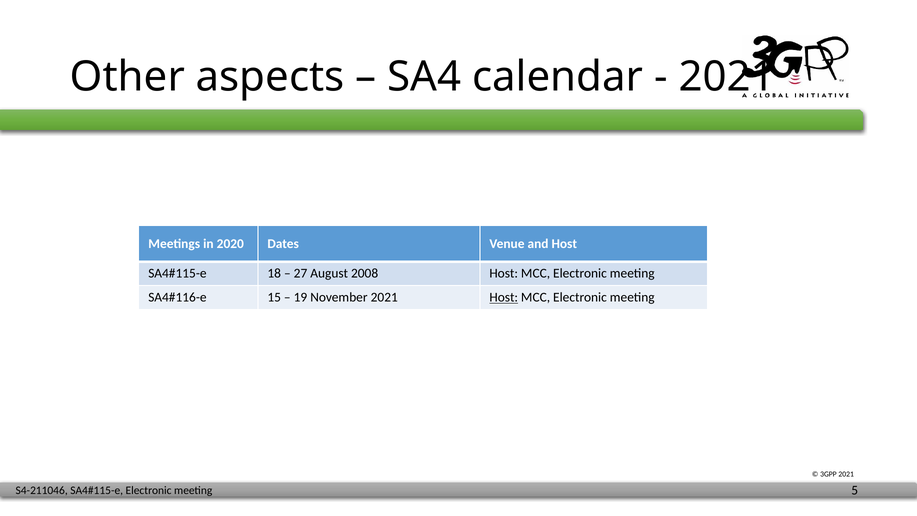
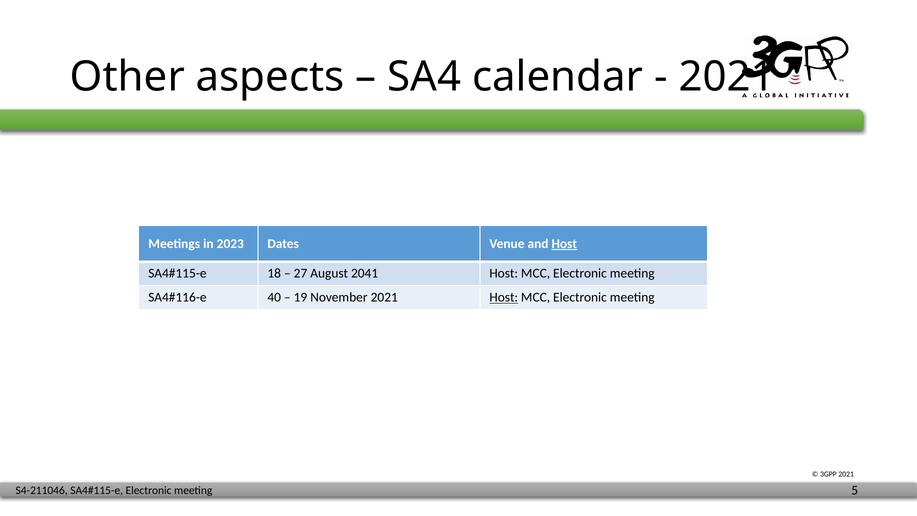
2020: 2020 -> 2023 (230, 244)
Host underline: none -> present (564, 244)
2008: 2008 -> 2041 (365, 273)
15: 15 -> 40 (274, 297)
